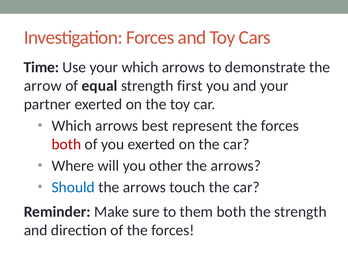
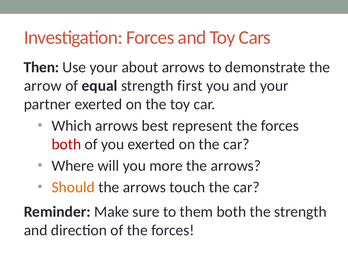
Time: Time -> Then (41, 67)
your which: which -> about (140, 67)
other: other -> more (166, 166)
Should colour: blue -> orange (73, 187)
